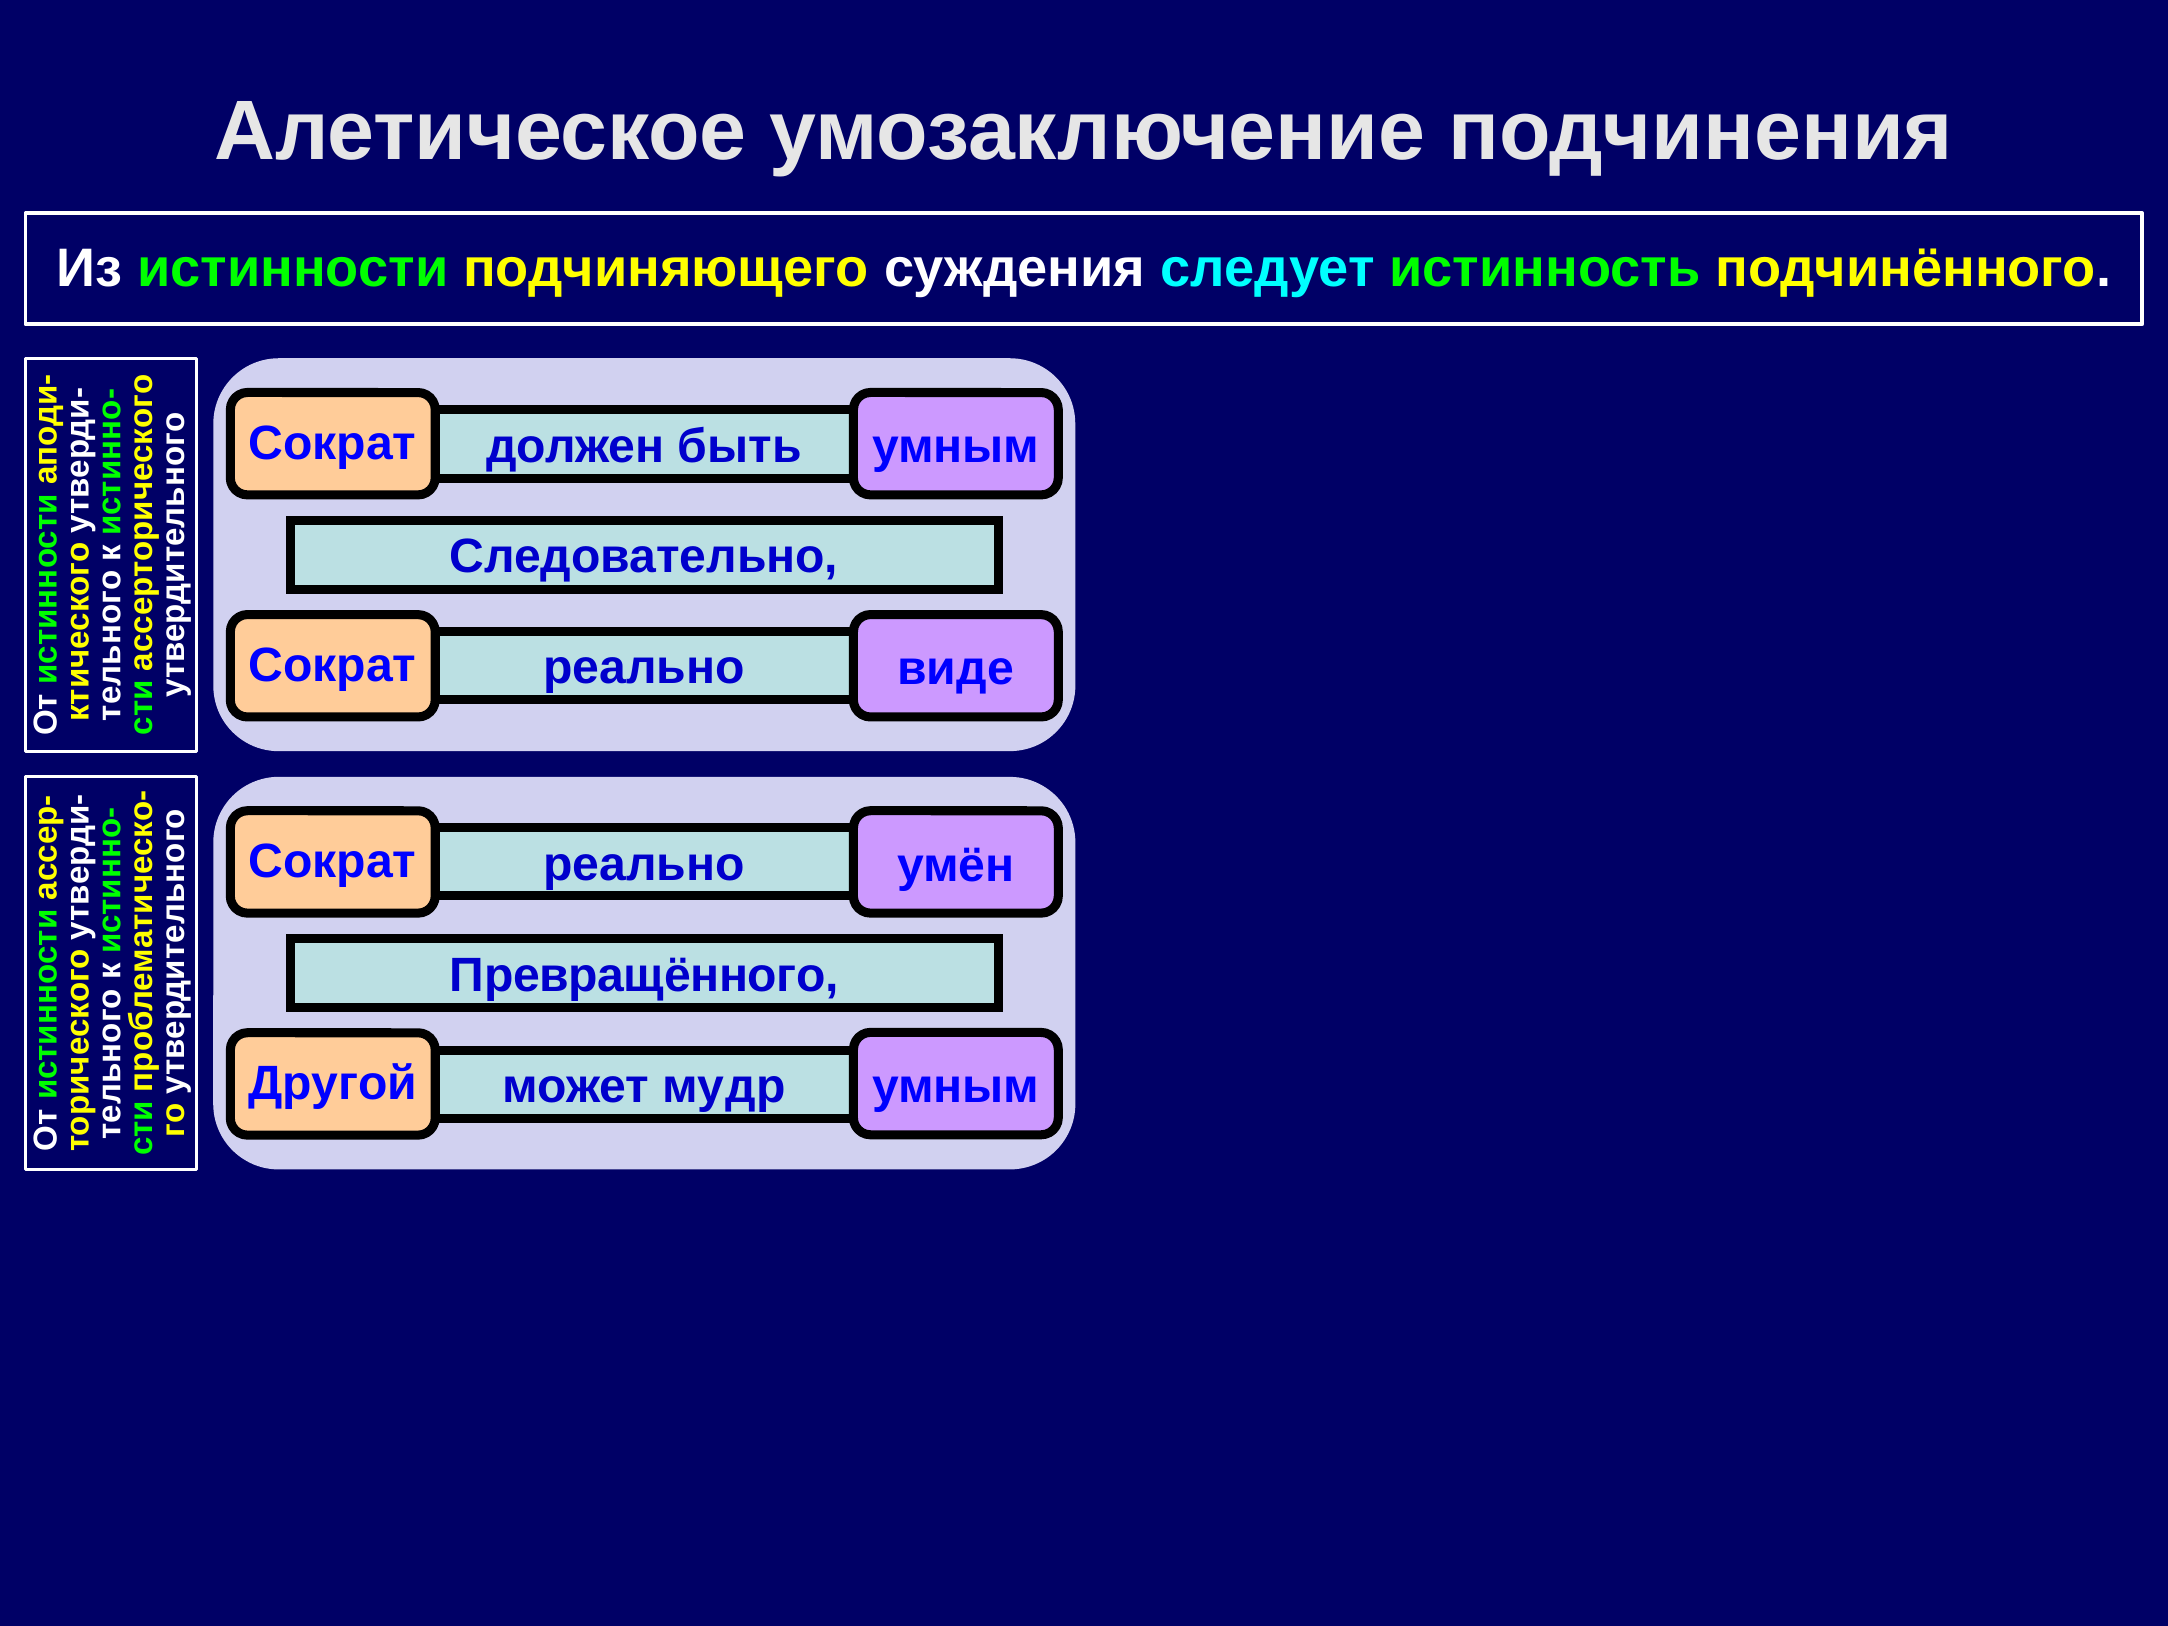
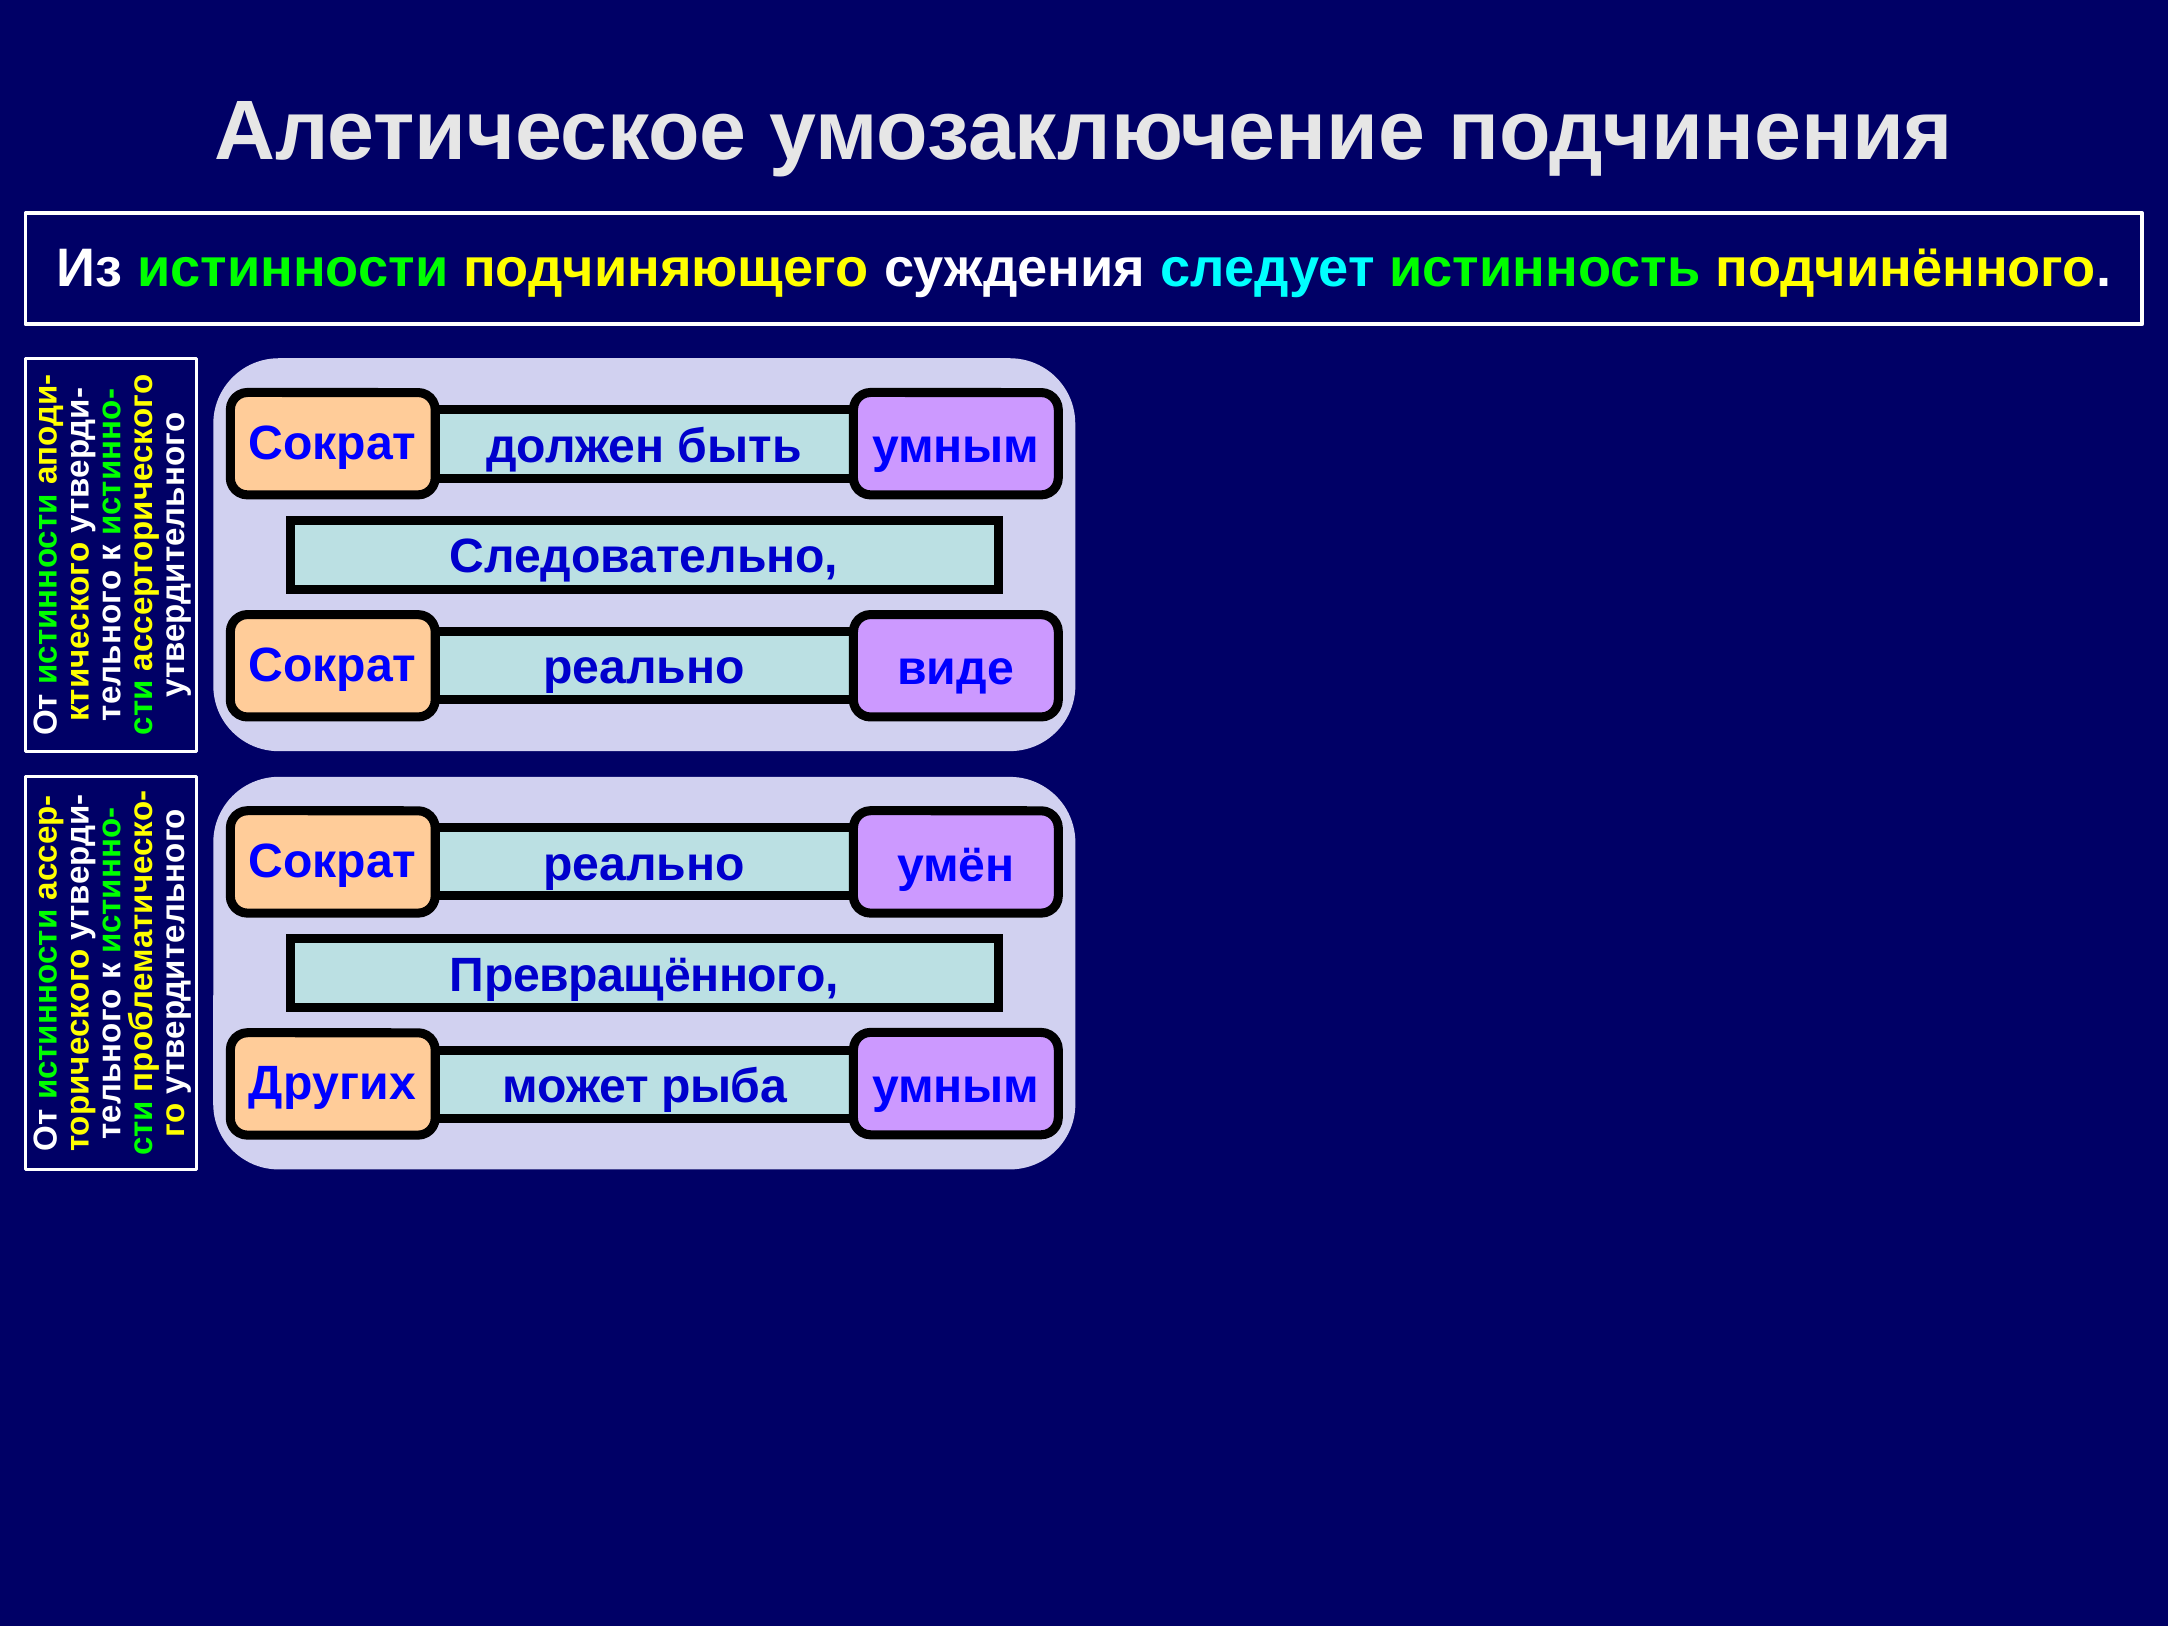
Другой: Другой -> Других (333, 1084)
мудр: мудр -> рыба (724, 1086)
